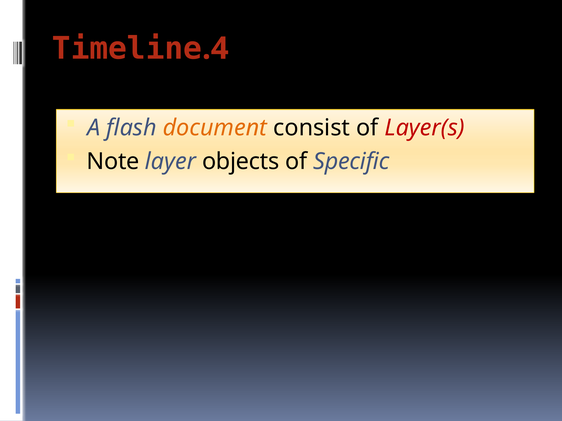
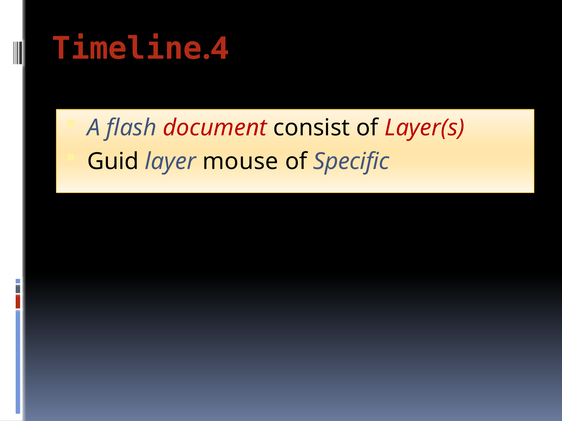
document colour: orange -> red (215, 128)
Note: Note -> Guid (113, 162)
objects: objects -> mouse (240, 162)
